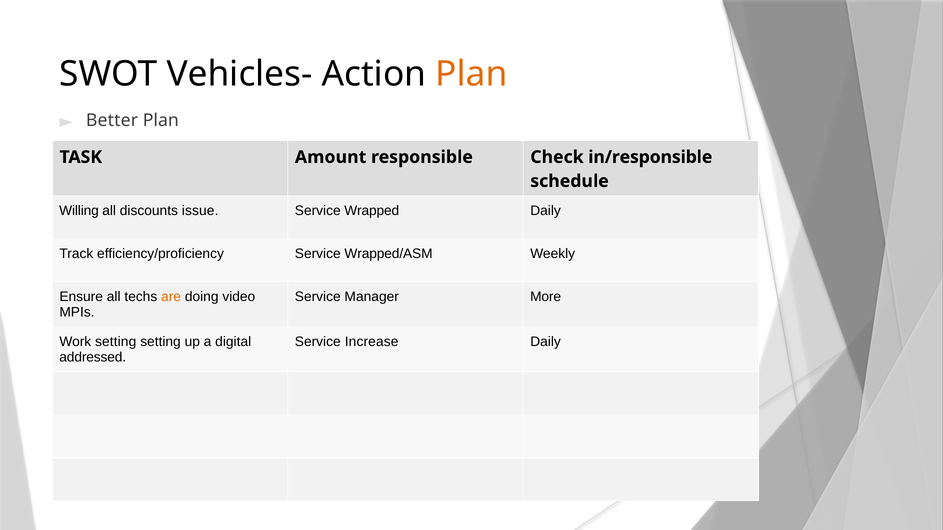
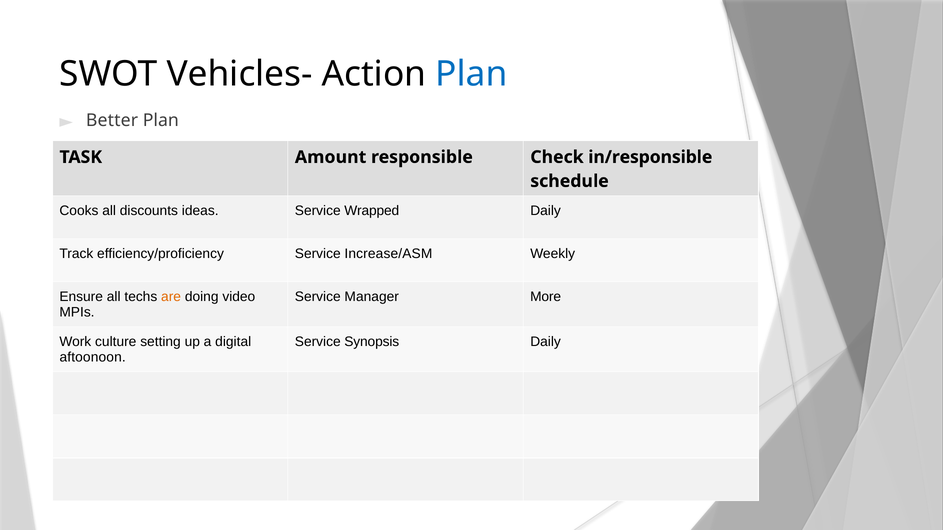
Plan colour: orange -> blue (472, 74)
Willing: Willing -> Cooks (79, 211)
issue: issue -> ideas (200, 211)
Wrapped/ASM: Wrapped/ASM -> Increase/ASM (388, 254)
Work setting: setting -> culture (116, 342)
Increase: Increase -> Synopsis (372, 342)
addressed: addressed -> aftoonoon (93, 358)
